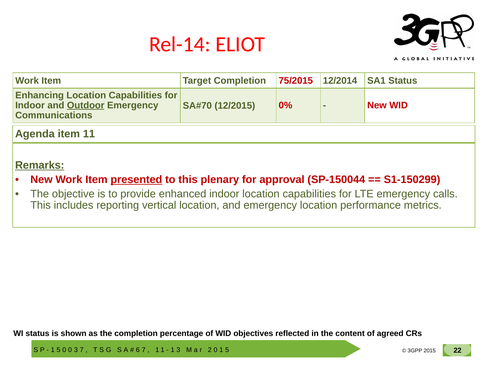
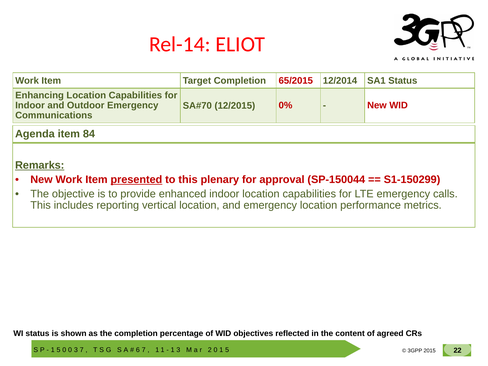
75/2015: 75/2015 -> 65/2015 (296, 81)
Outdoor underline: present -> none (86, 105)
item 11: 11 -> 84 (89, 134)
